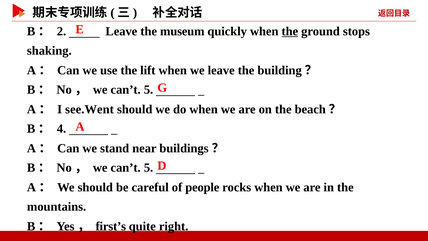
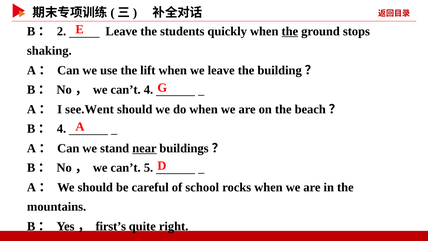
museum: museum -> students (182, 31)
5: 5 -> 4 (149, 90)
near underline: none -> present (144, 148)
people: people -> school (202, 187)
